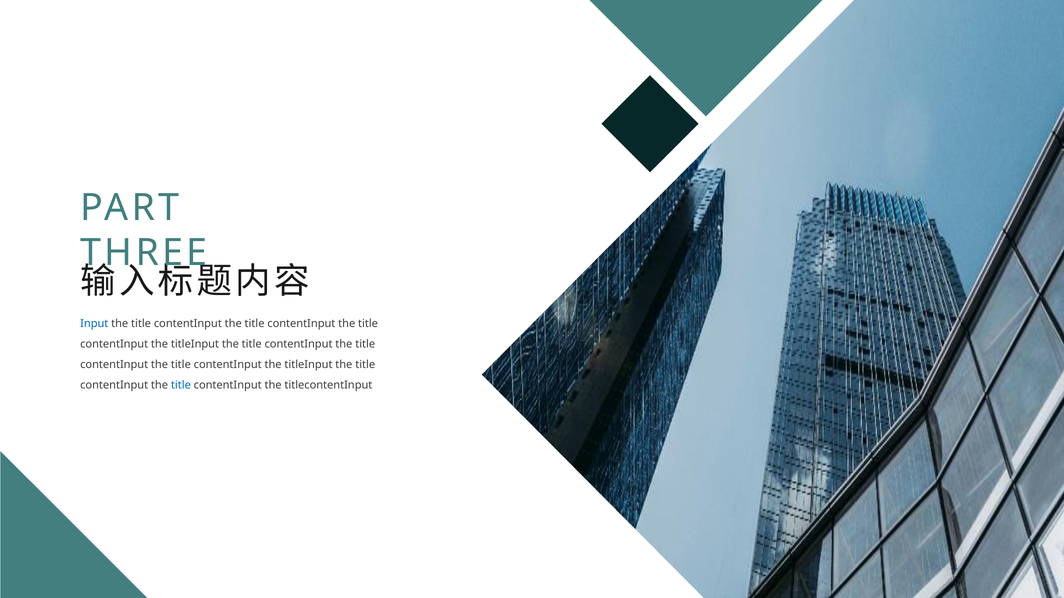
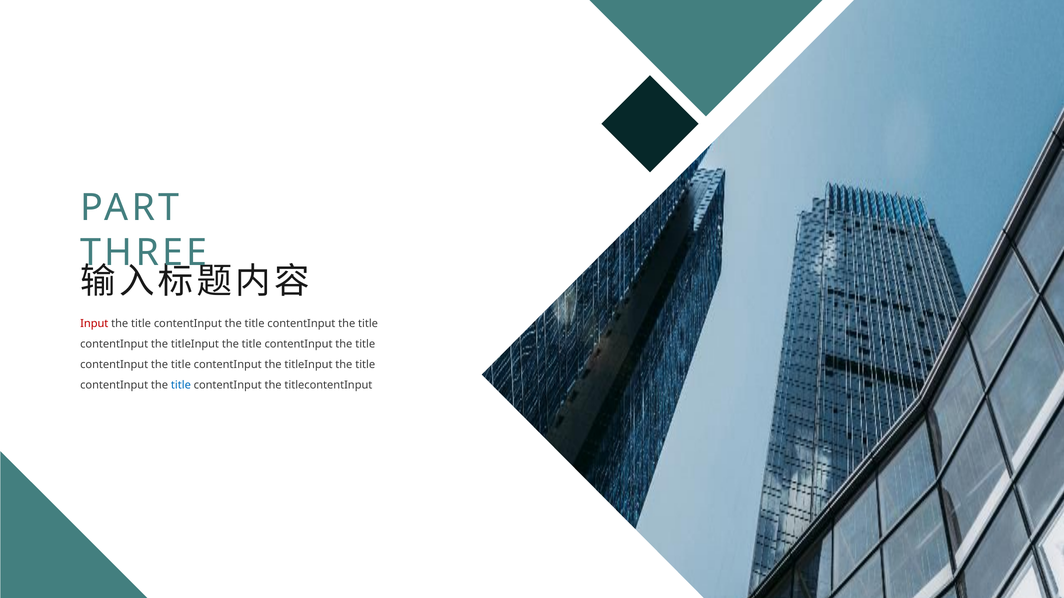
Input colour: blue -> red (94, 324)
